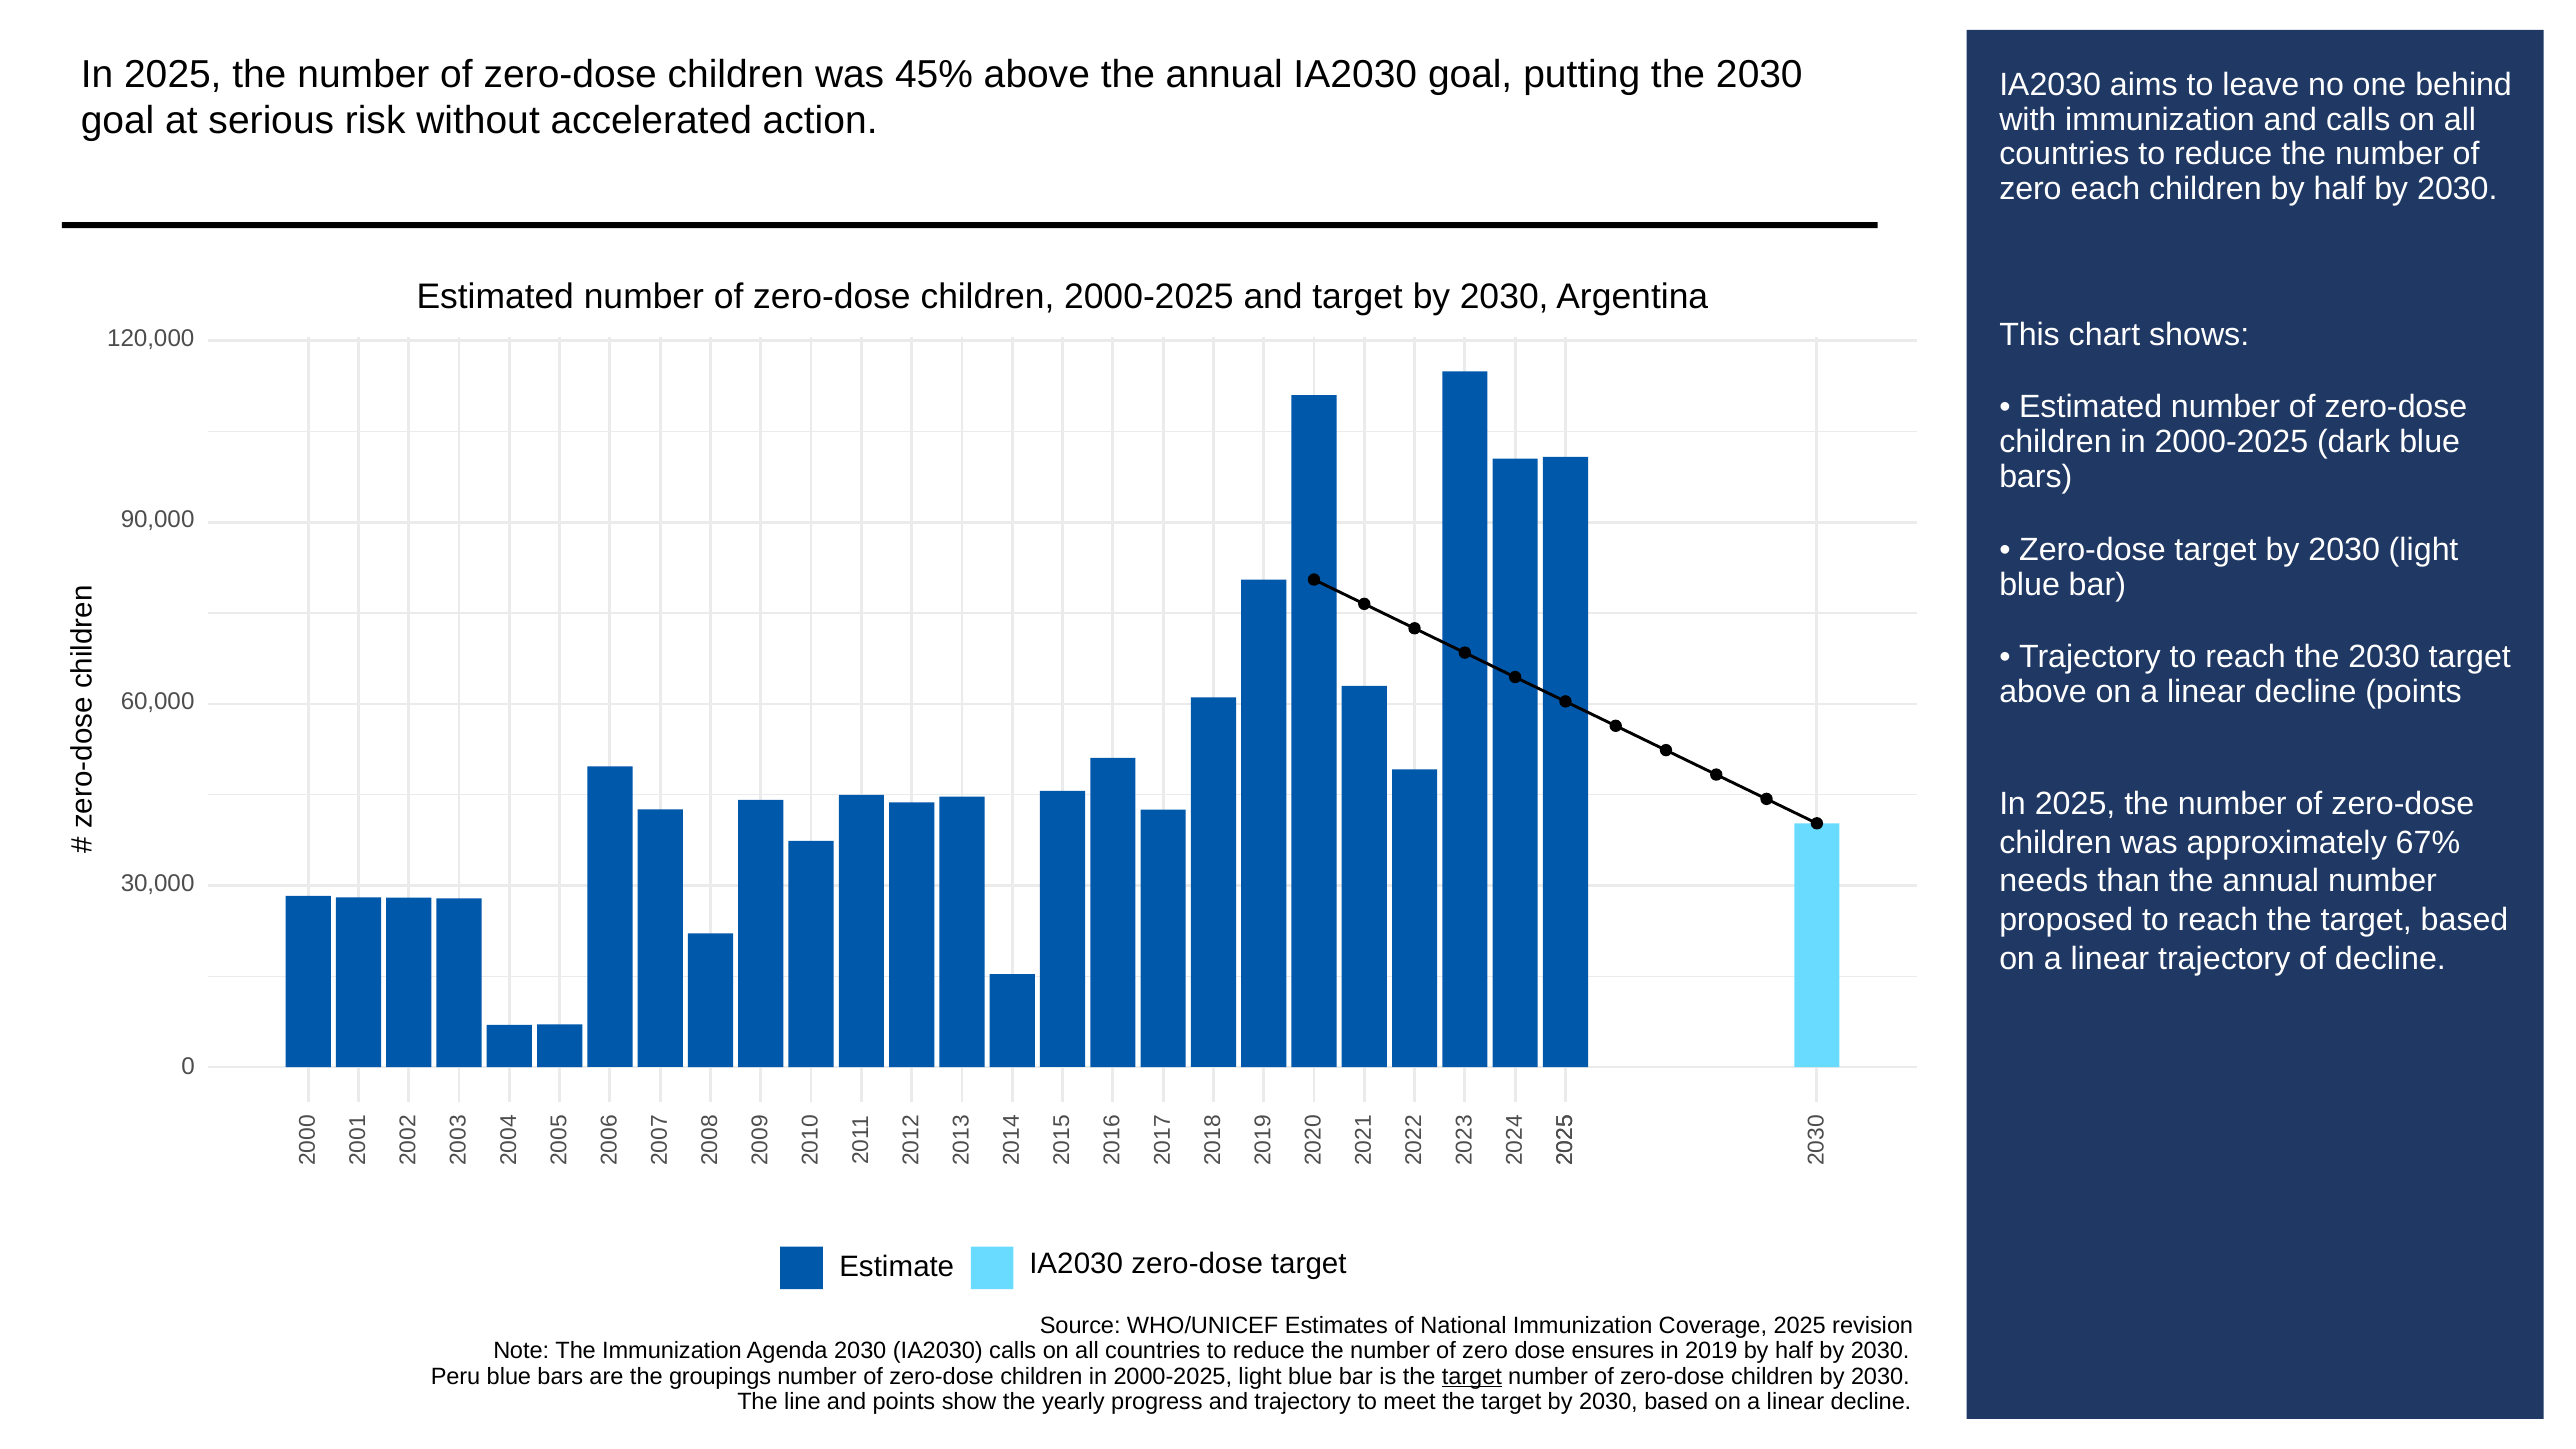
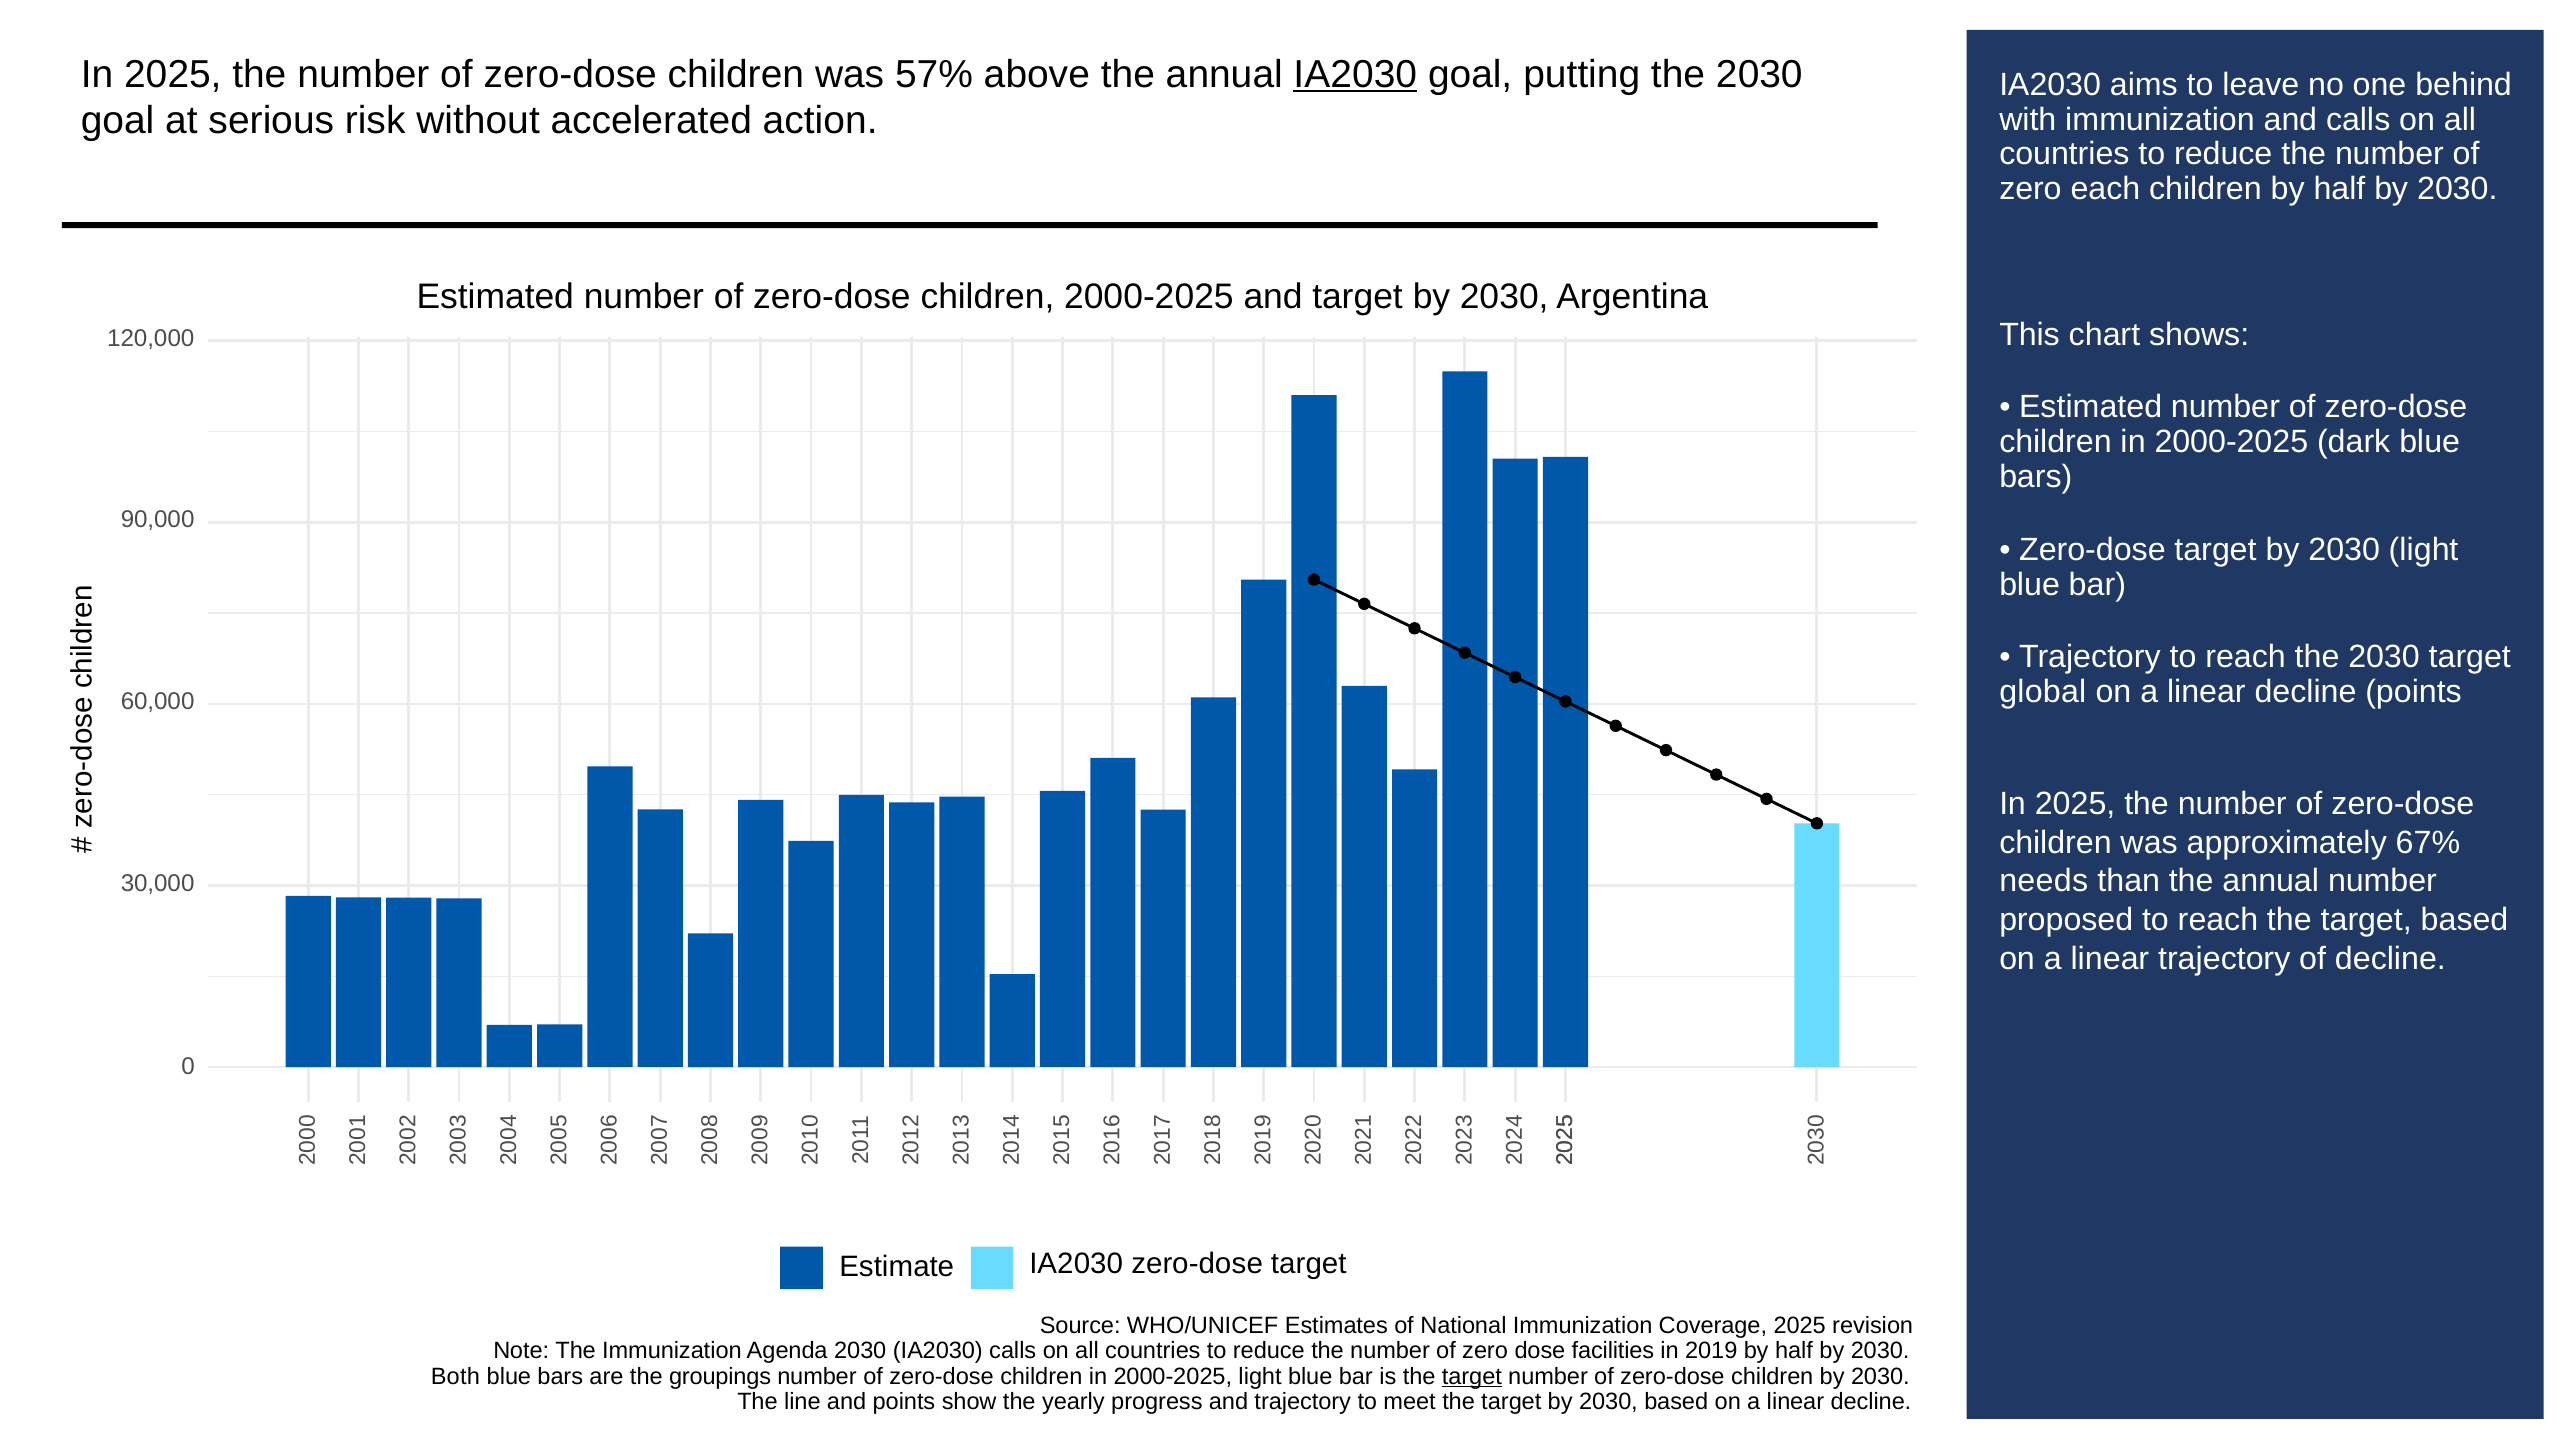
45%: 45% -> 57% (934, 74)
IA2030 underline: none -> present (1355, 74)
above: above -> global (2043, 692)
ensures: ensures -> facilities (1613, 1351)
Peru: Peru -> Both (455, 1377)
